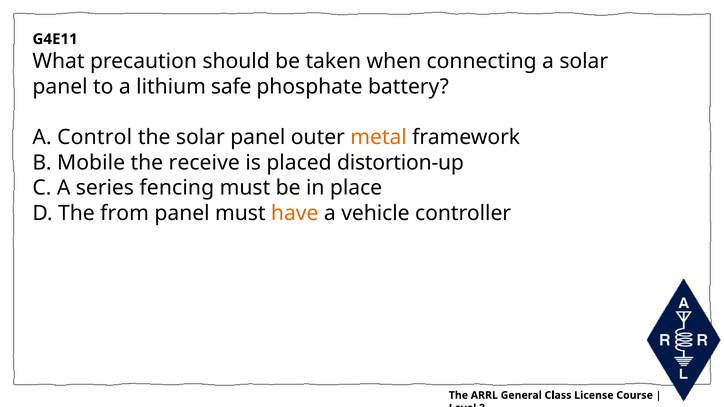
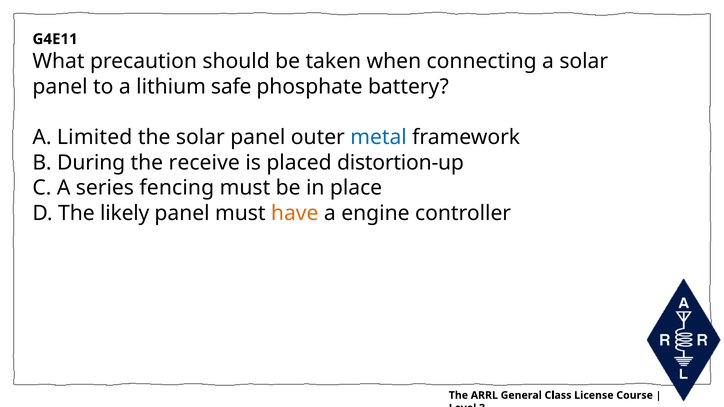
Control: Control -> Limited (95, 137)
metal colour: orange -> blue (379, 137)
Mobile: Mobile -> During (91, 163)
from: from -> likely (125, 213)
vehicle: vehicle -> engine (375, 213)
